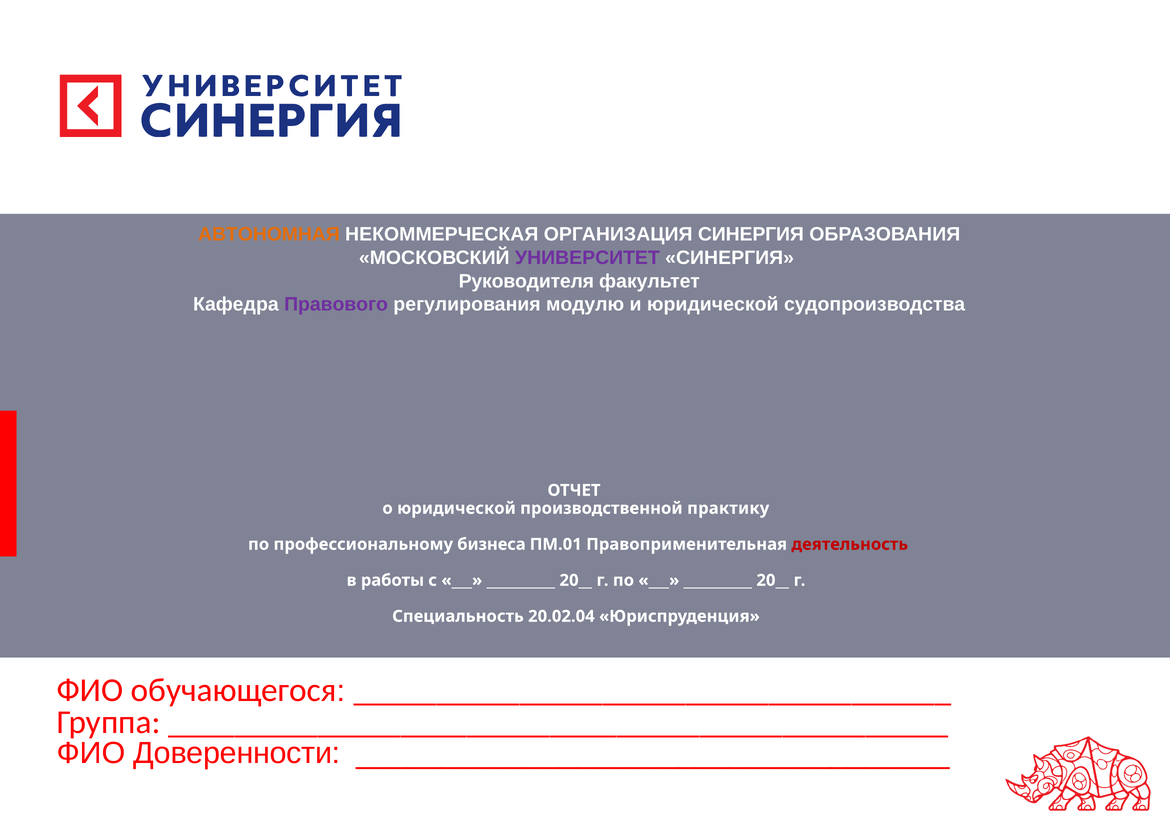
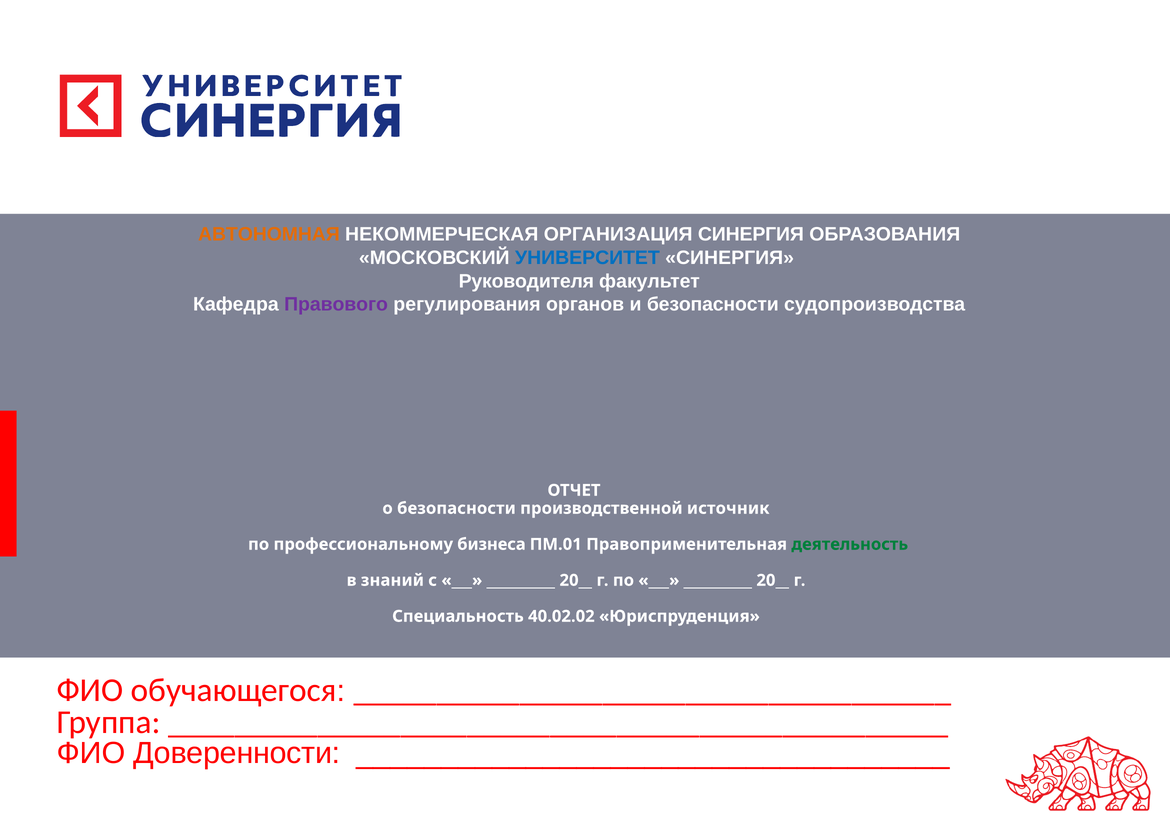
УНИВЕРСИТЕТ colour: purple -> blue (587, 258)
модулю: модулю -> органов (585, 305)
и юридической: юридической -> безопасности (713, 305)
о юридической: юридической -> безопасности (456, 509)
практику: практику -> источник (728, 509)
деятельность colour: red -> green (850, 545)
работы: работы -> знаний (392, 581)
20.02.04: 20.02.04 -> 40.02.02 (561, 617)
